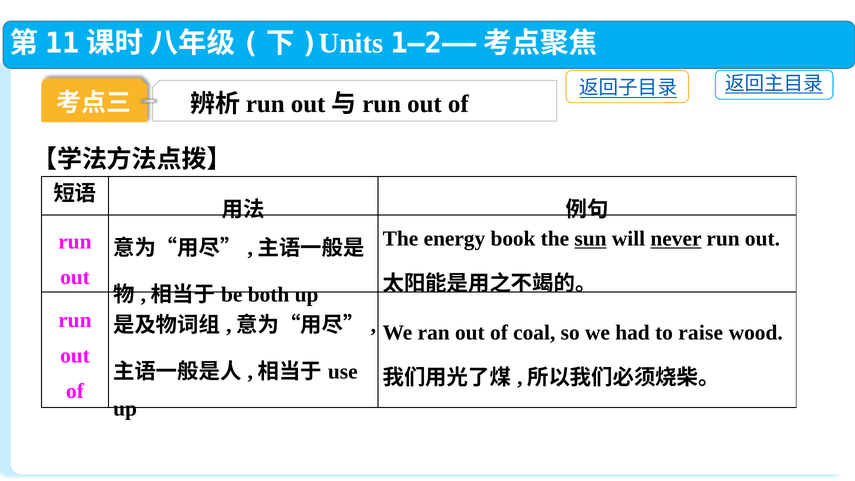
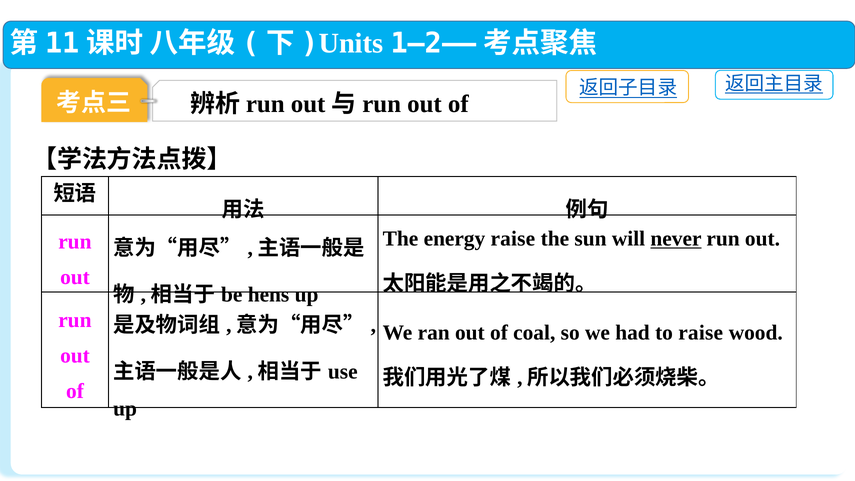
energy book: book -> raise (513, 239)
sun underline: present -> none (590, 239)
both: both -> hens (269, 295)
